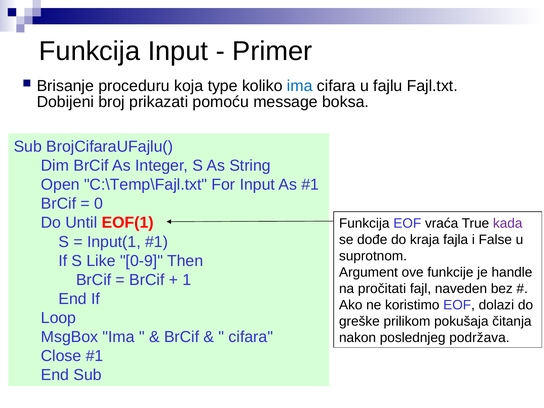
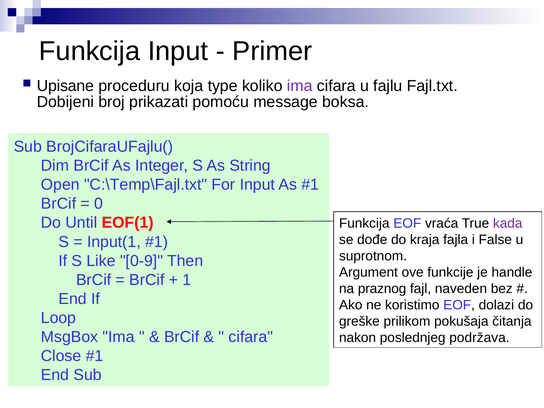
Brisanje: Brisanje -> Upisane (65, 86)
ima colour: blue -> purple (300, 86)
pročitati: pročitati -> praznog (382, 289)
